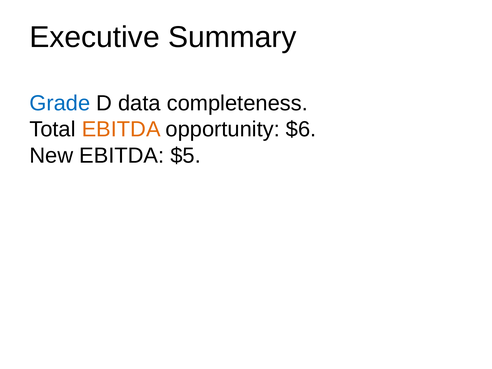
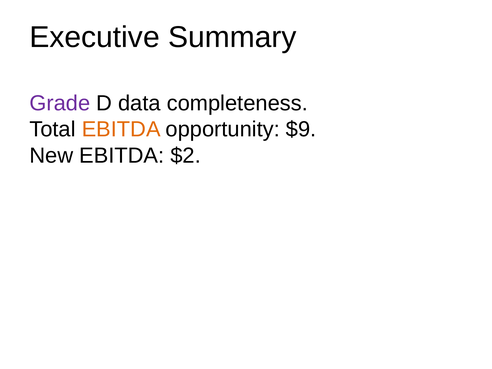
Grade colour: blue -> purple (60, 103)
$6: $6 -> $9 (301, 129)
$5: $5 -> $2 (186, 156)
